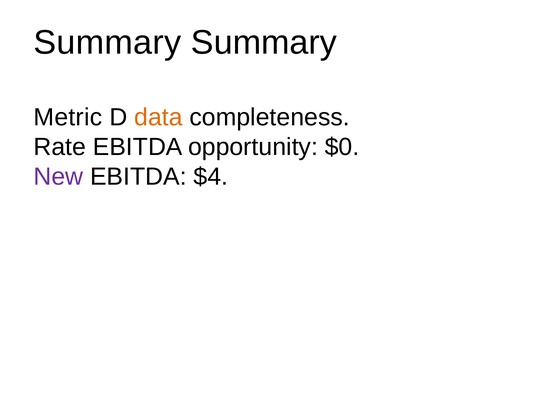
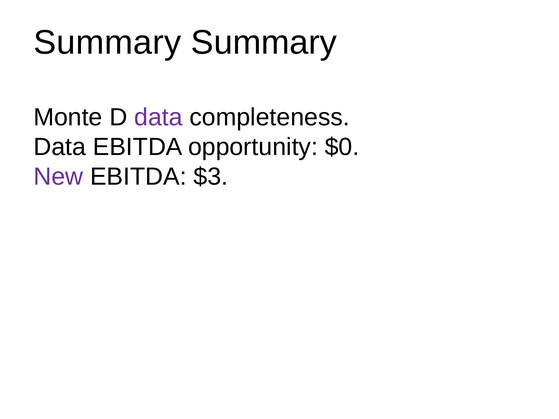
Metric: Metric -> Monte (68, 117)
data colour: orange -> purple (158, 117)
Rate: Rate -> Data (60, 147)
$4: $4 -> $3 (211, 177)
